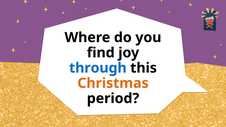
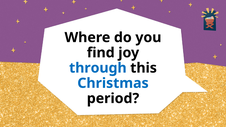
Christmas colour: orange -> blue (113, 83)
